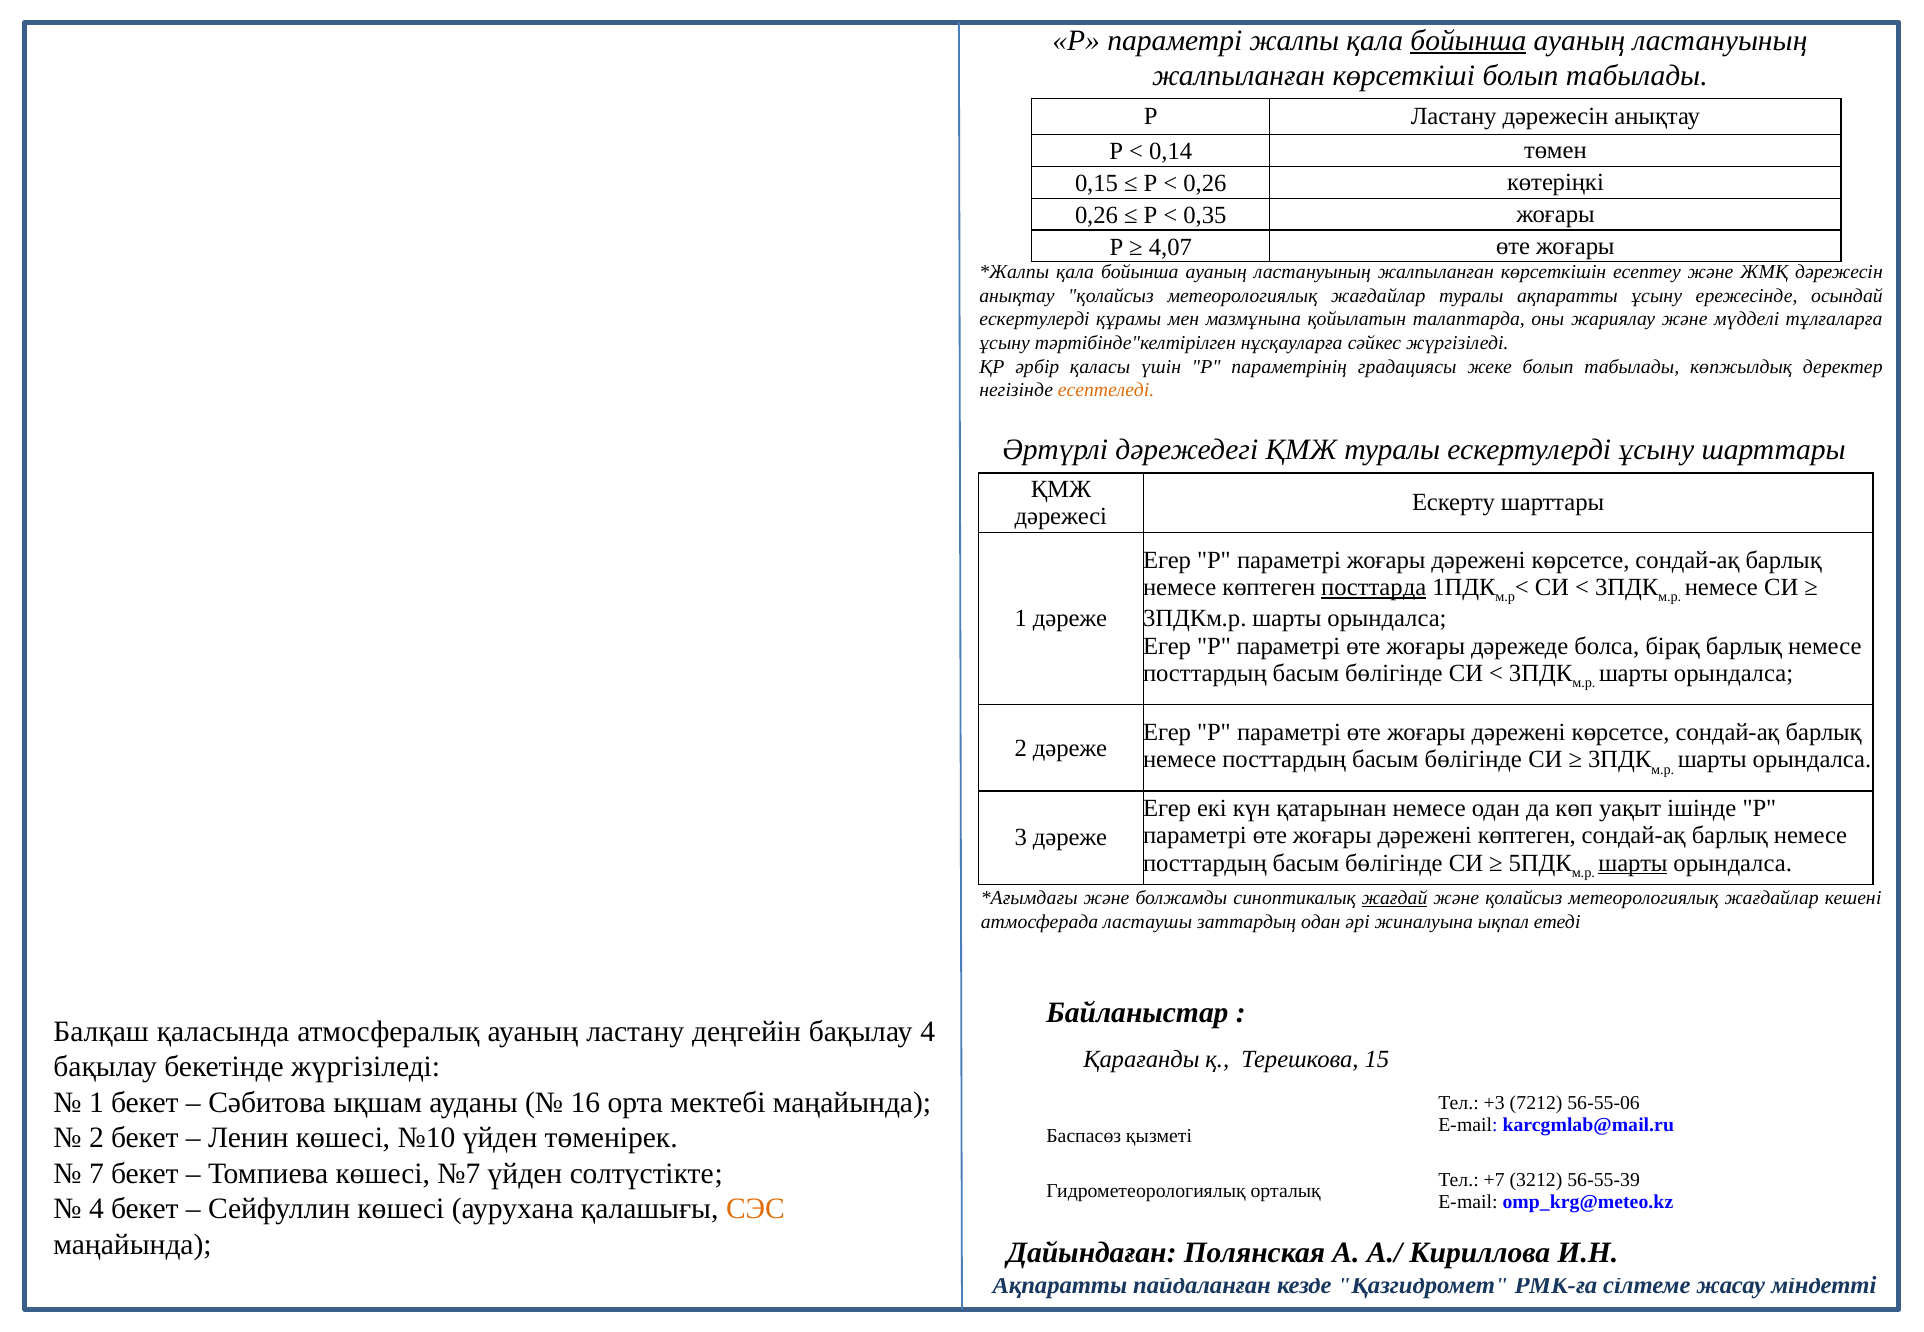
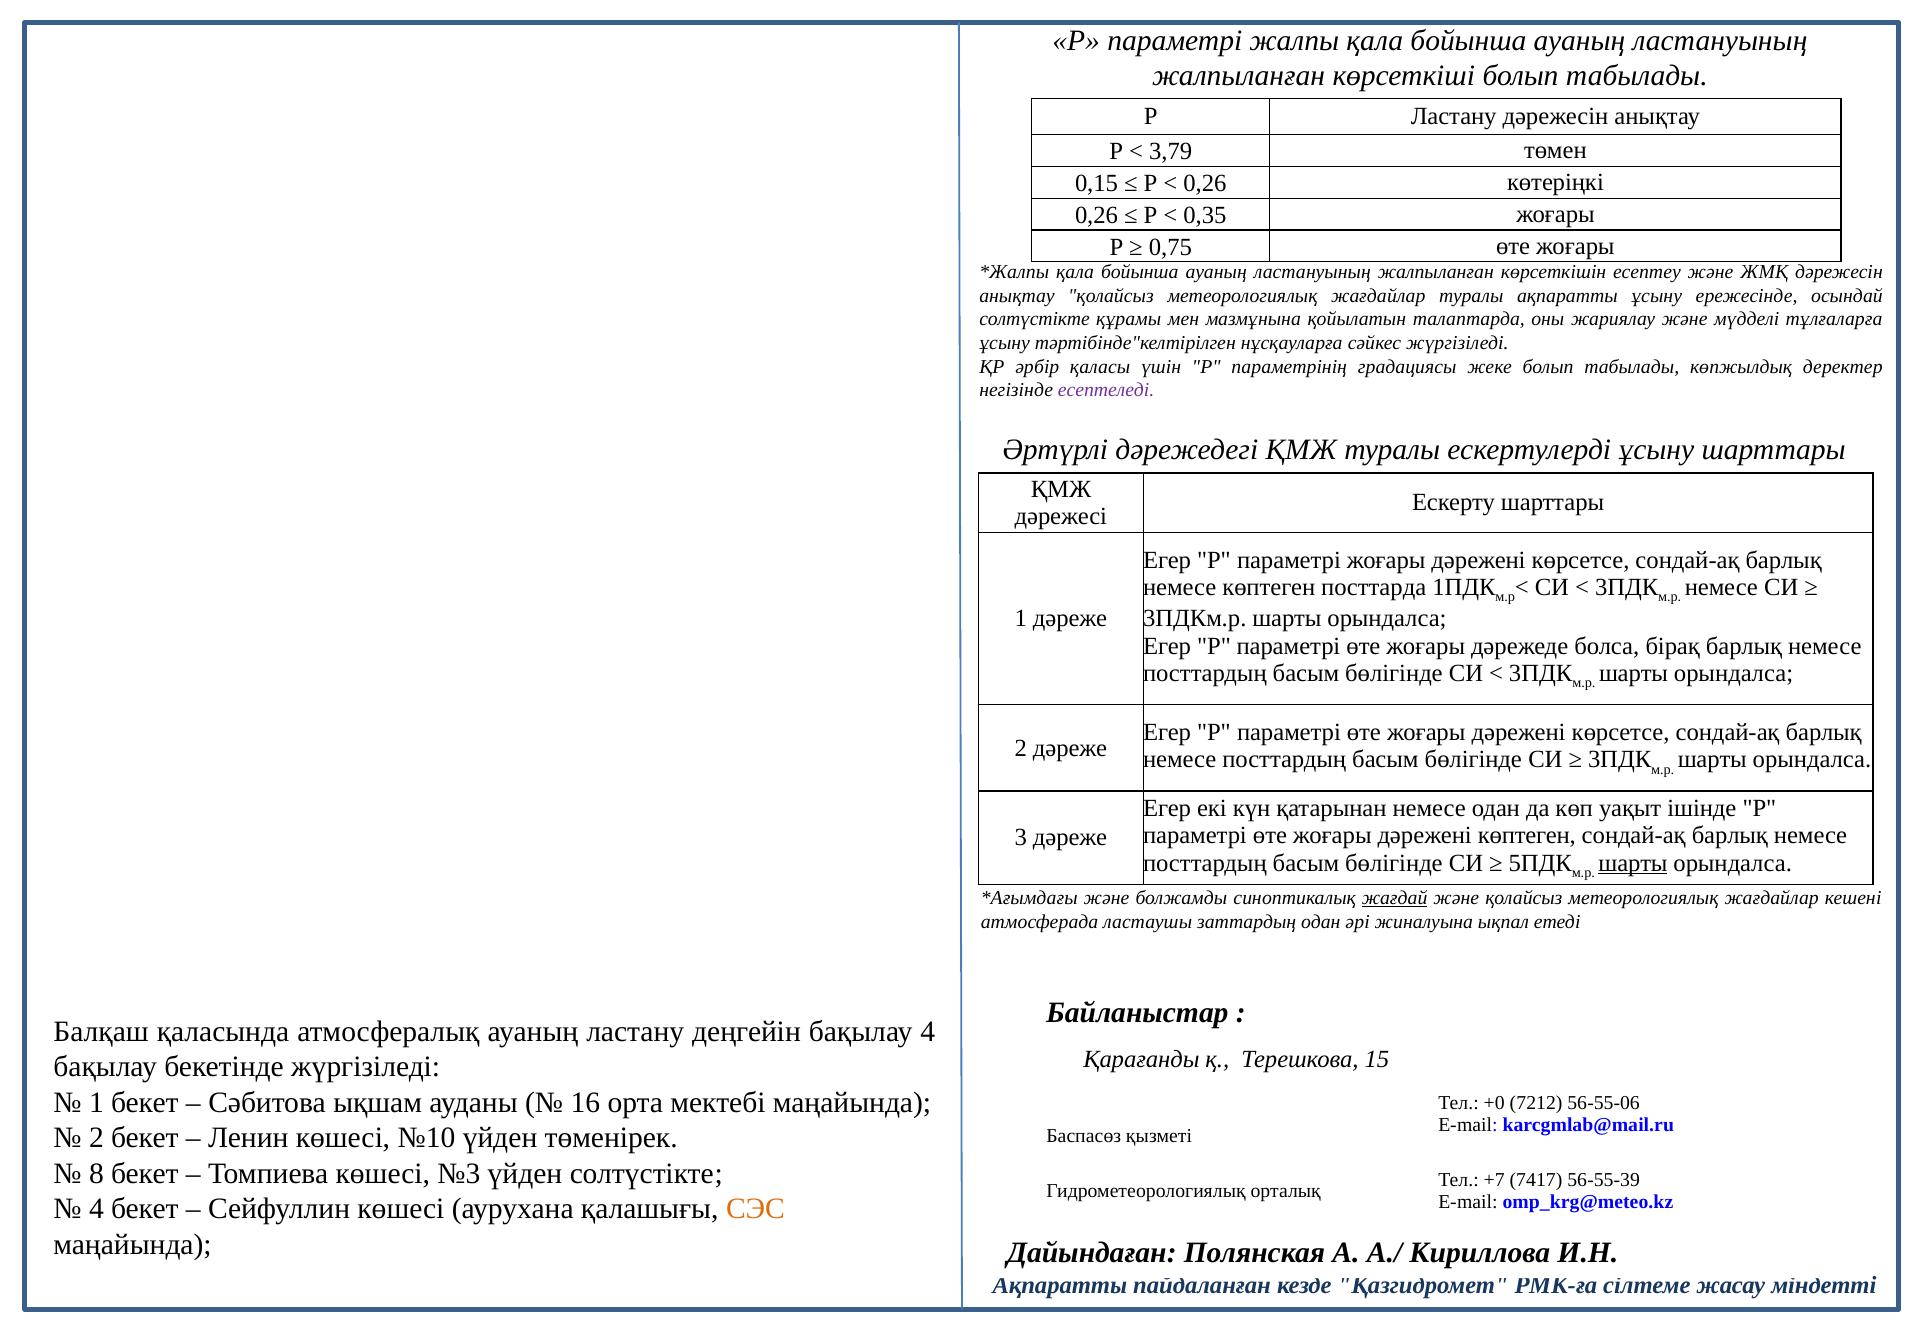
бойынша underline: present -> none (1468, 41)
0,14: 0,14 -> 3,79 (1171, 152)
4,07: 4,07 -> 0,75 (1170, 247)
ескертулерді: ескертулерді -> солтүстікте (1035, 319)
есептеледі colour: orange -> purple (1106, 390)
посттарда underline: present -> none (1374, 588)
+3: +3 -> +0 (1494, 1103)
7: 7 -> 8 (96, 1173)
№7: №7 -> №3 (459, 1173)
3212: 3212 -> 7417 (1536, 1180)
